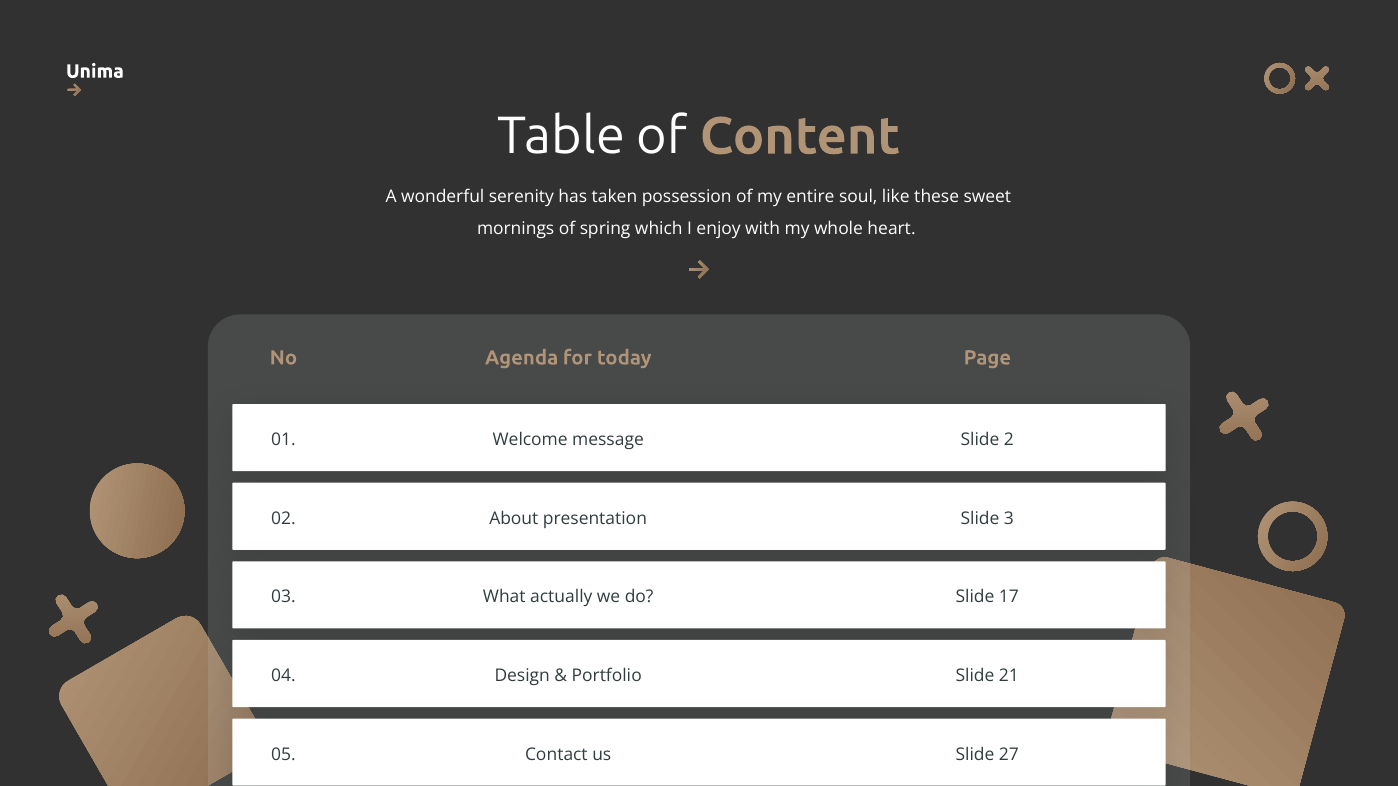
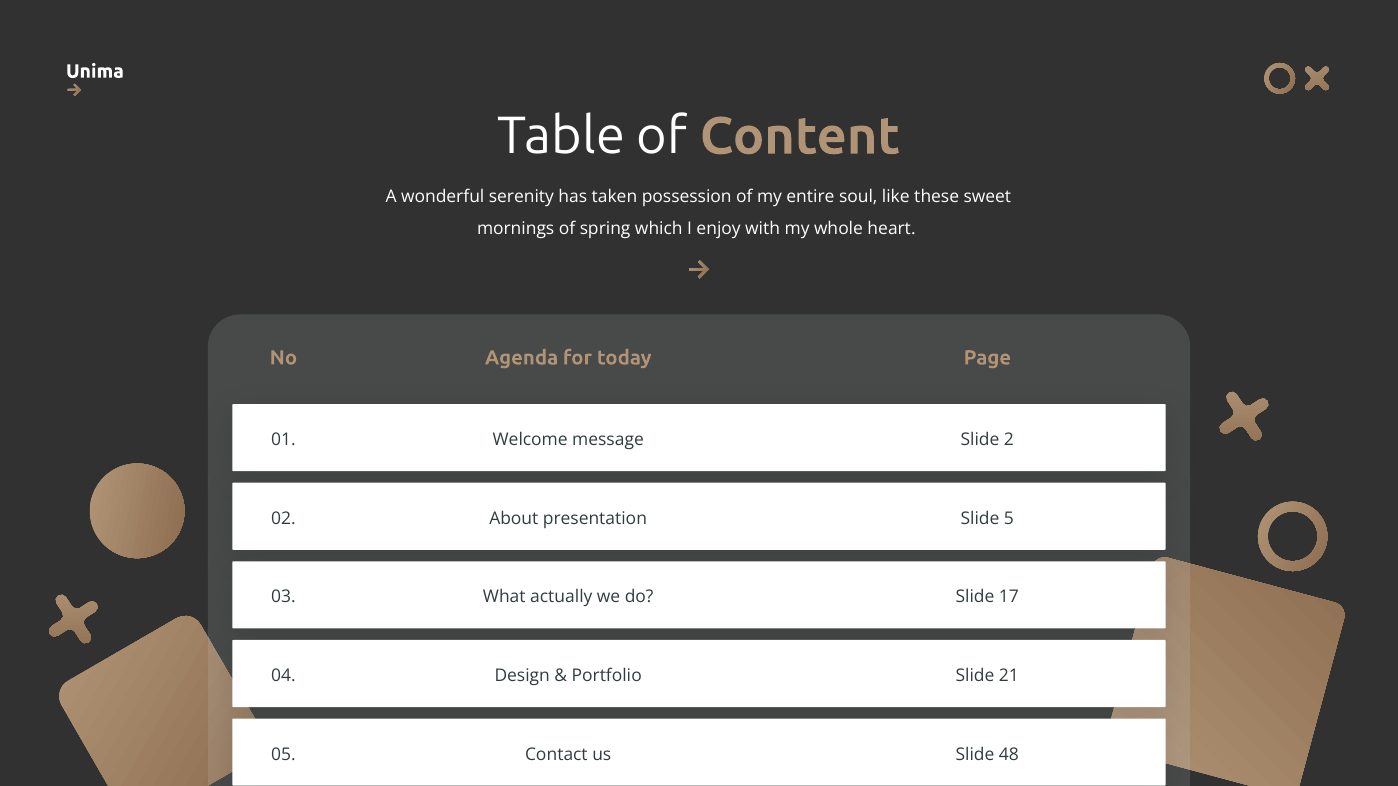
3: 3 -> 5 (1009, 519)
27: 27 -> 48 (1009, 755)
